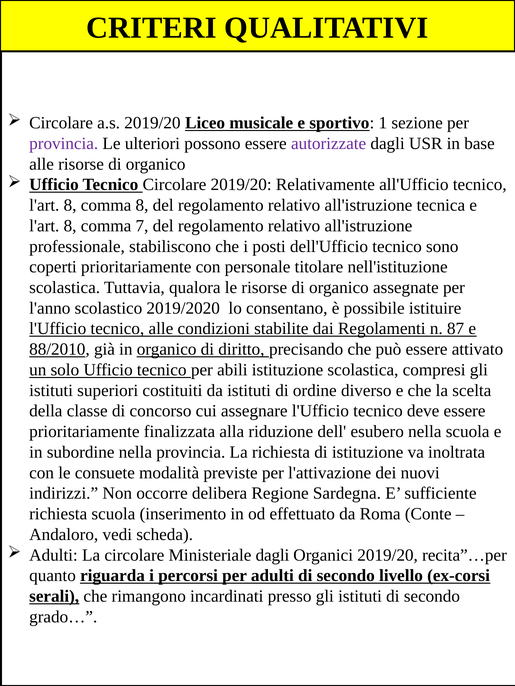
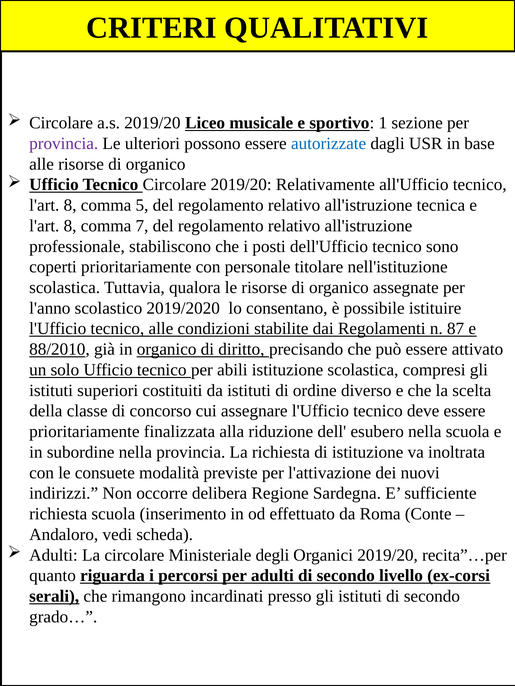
autorizzate colour: purple -> blue (329, 144)
comma 8: 8 -> 5 (142, 205)
Ministeriale dagli: dagli -> degli (272, 556)
